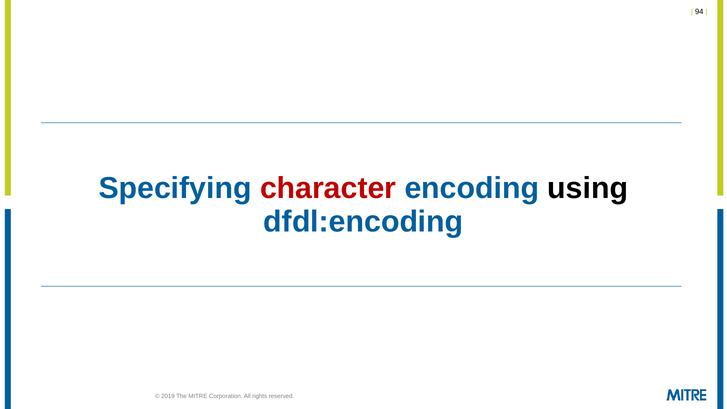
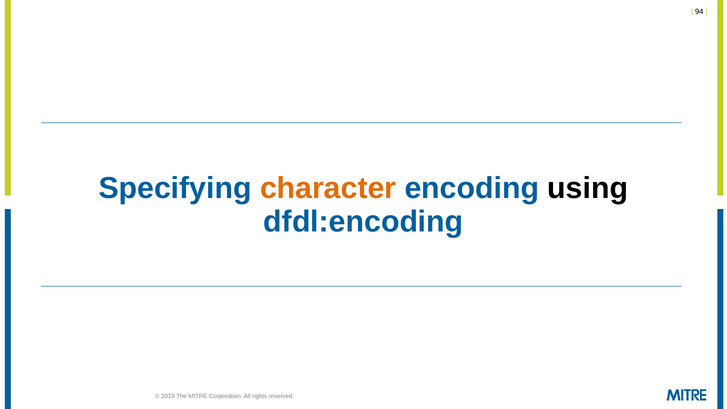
character colour: red -> orange (328, 188)
